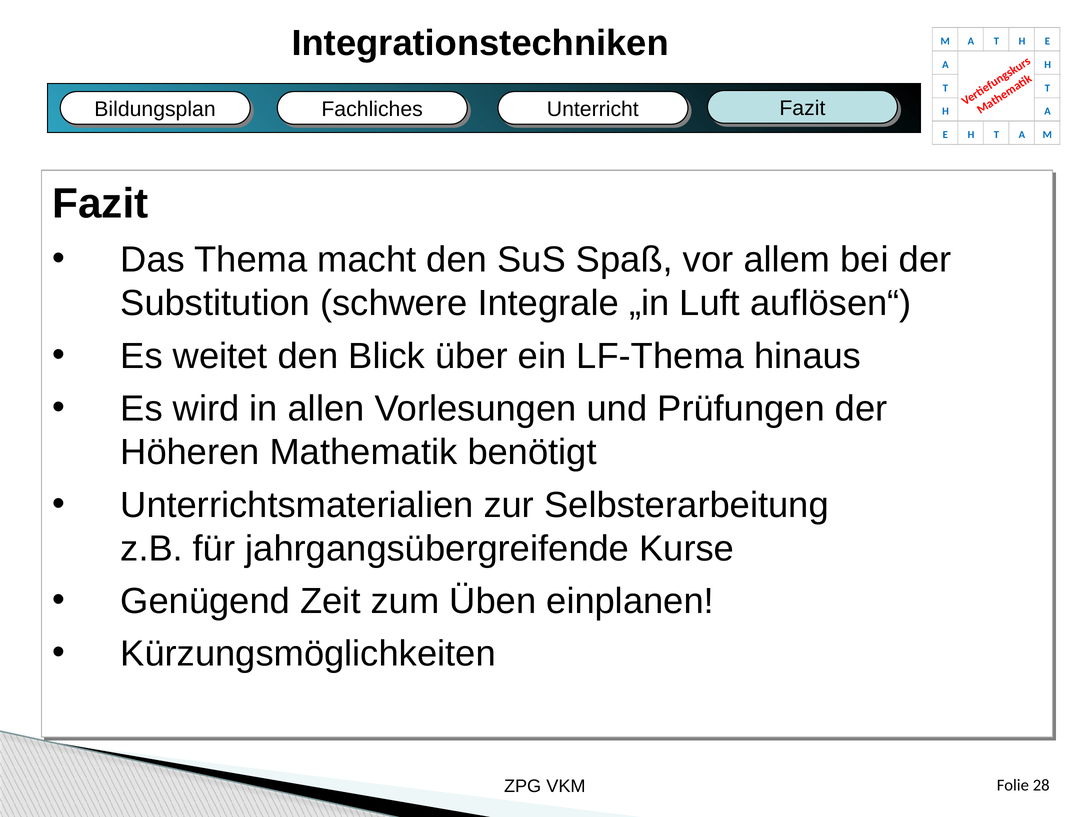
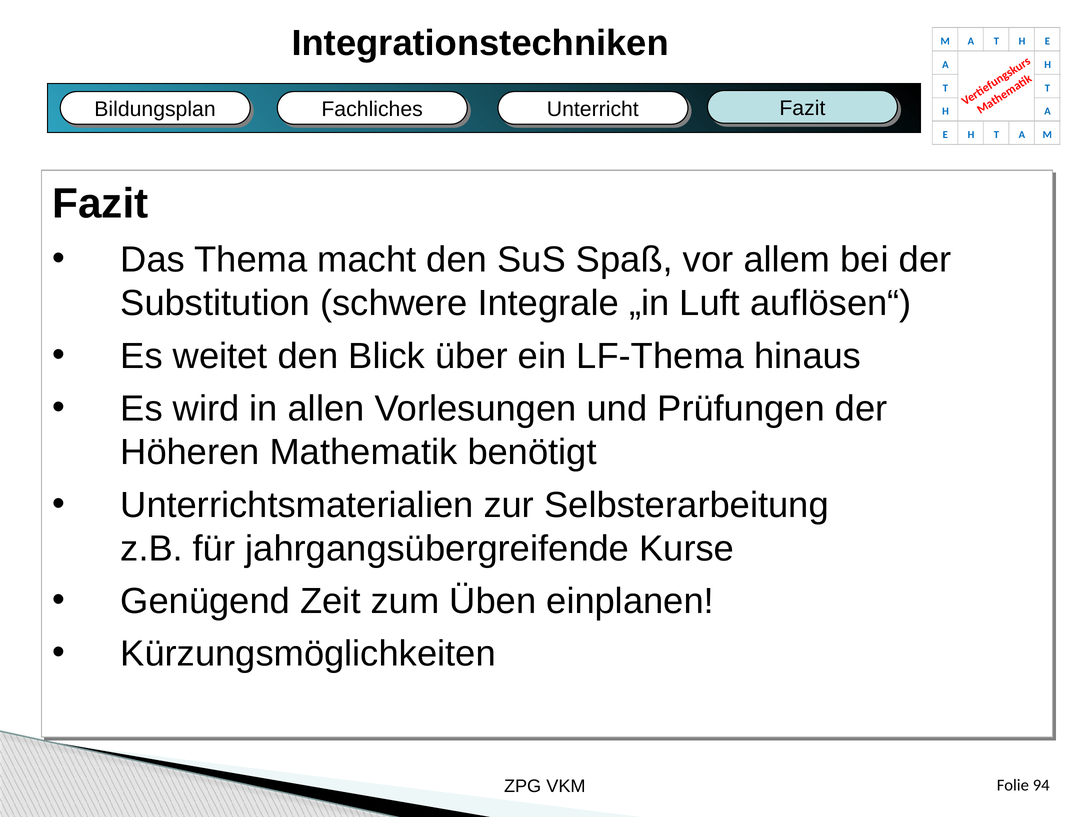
28: 28 -> 94 (1041, 786)
